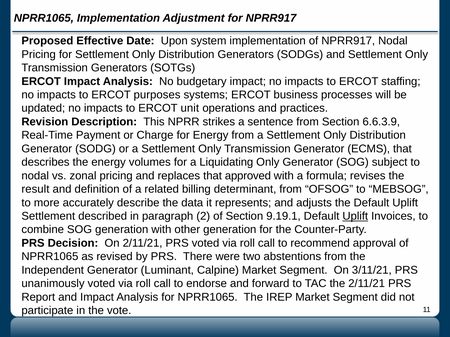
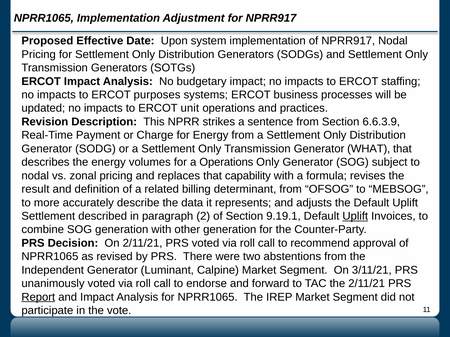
ECMS: ECMS -> WHAT (369, 149)
a Liquidating: Liquidating -> Operations (226, 162)
approved: approved -> capability (248, 176)
Report underline: none -> present (38, 297)
